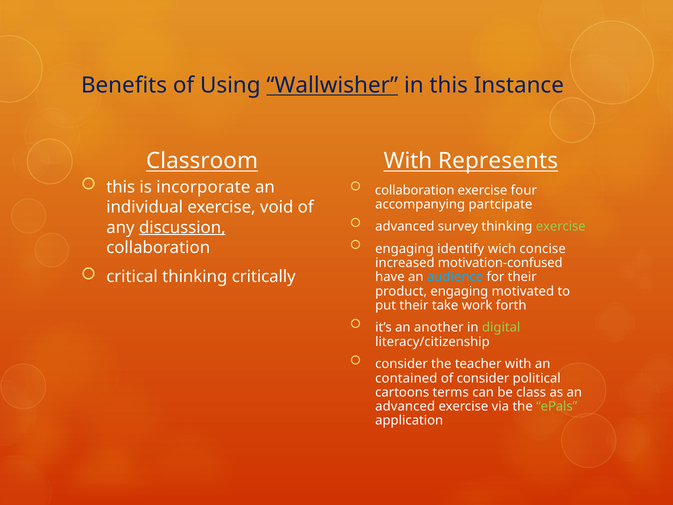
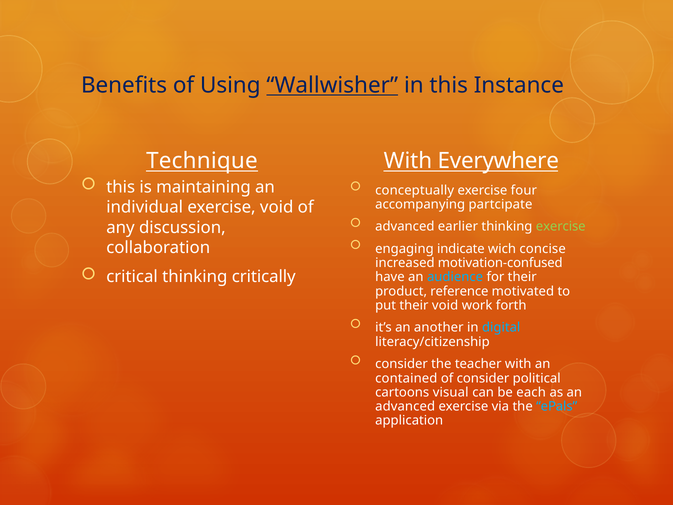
Classroom: Classroom -> Technique (202, 161)
Represents: Represents -> Everywhere (498, 161)
incorporate: incorporate -> maintaining (203, 187)
collaboration: collaboration -> conceptually (415, 190)
survey: survey -> earlier (458, 226)
discussion underline: present -> none (182, 227)
identify: identify -> indicate (461, 249)
product engaging: engaging -> reference (459, 291)
their take: take -> void (445, 305)
digital colour: light green -> light blue (501, 327)
terms: terms -> visual (451, 392)
class: class -> each (531, 392)
ePals colour: light green -> light blue (557, 406)
